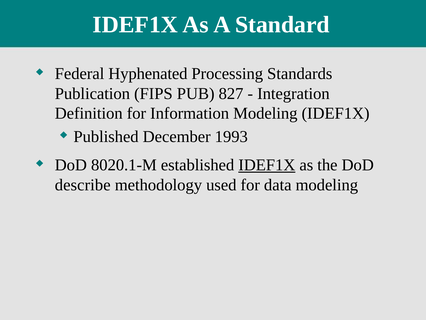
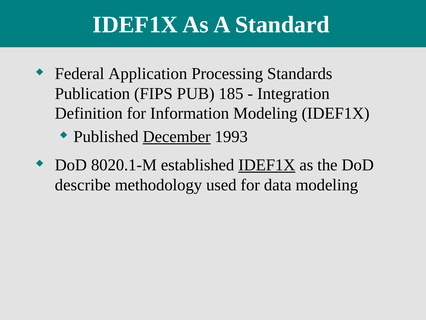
Hyphenated: Hyphenated -> Application (148, 74)
827: 827 -> 185 (231, 93)
December underline: none -> present (177, 137)
